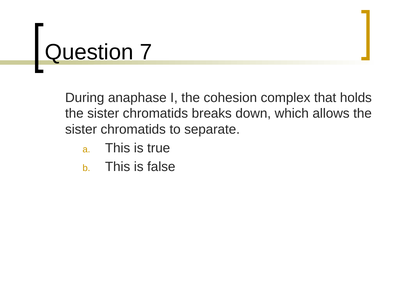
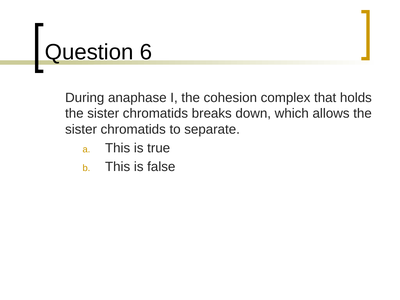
7: 7 -> 6 (146, 52)
